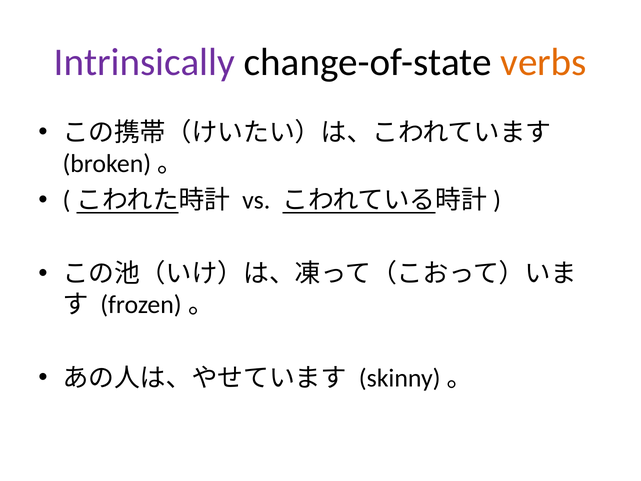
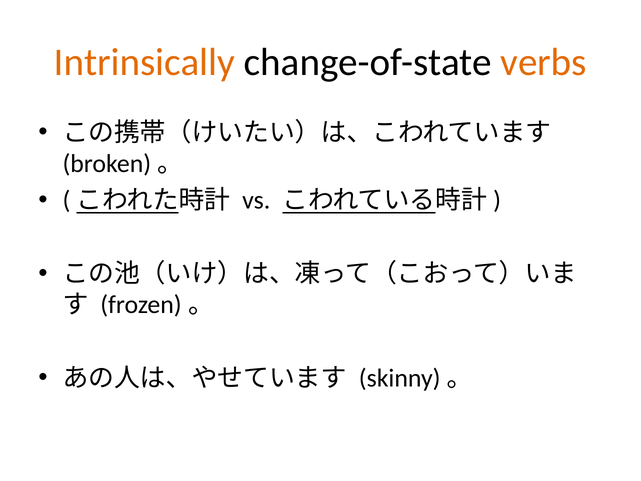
Intrinsically colour: purple -> orange (144, 62)
